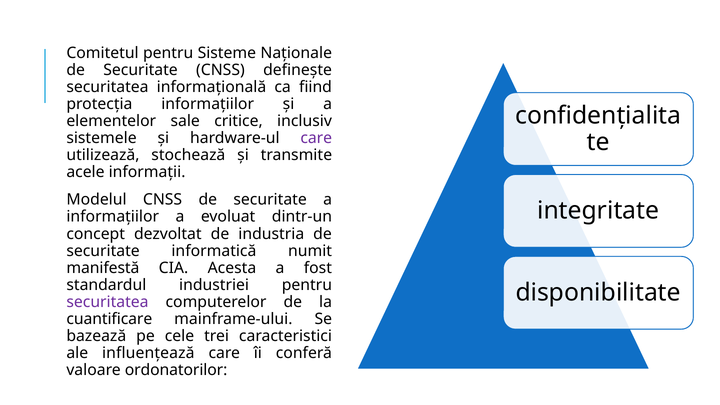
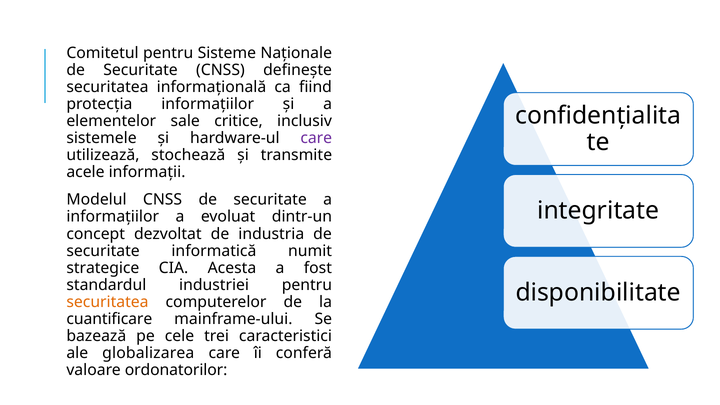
manifestă: manifestă -> strategice (103, 268)
securitatea colour: purple -> orange (107, 302)
influențează: influențează -> globalizarea (148, 353)
